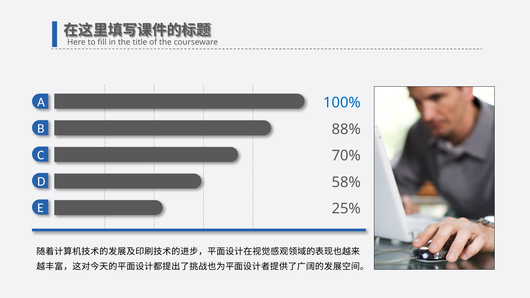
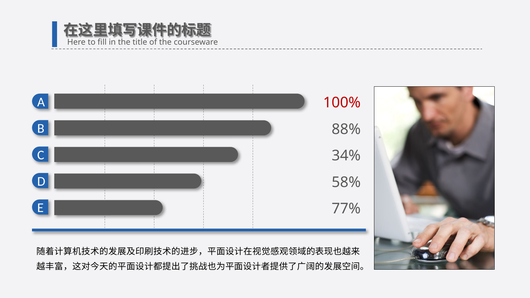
100% colour: blue -> red (342, 103)
70%: 70% -> 34% (346, 156)
25%: 25% -> 77% (346, 209)
